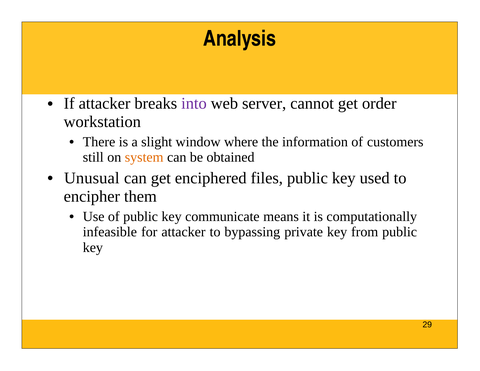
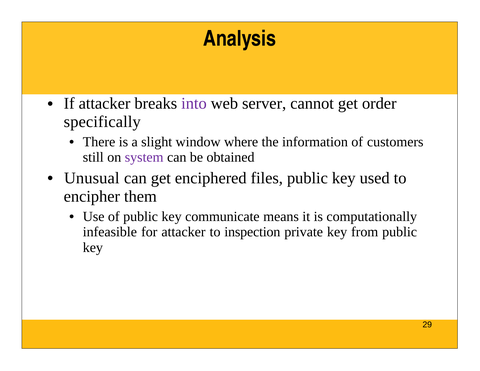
workstation: workstation -> specifically (102, 122)
system colour: orange -> purple (144, 157)
bypassing: bypassing -> inspection (252, 232)
